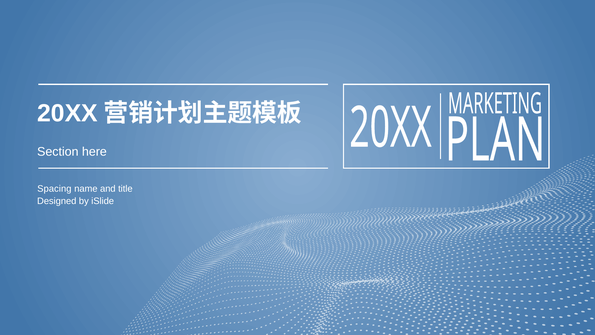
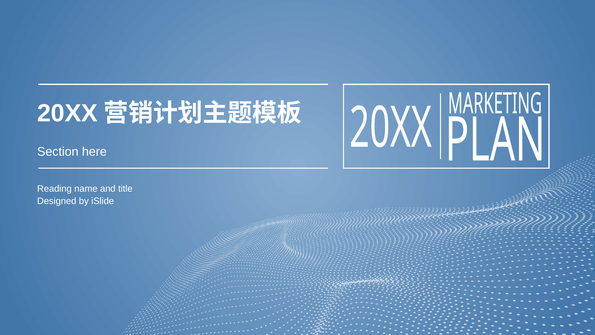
Spacing: Spacing -> Reading (54, 189)
